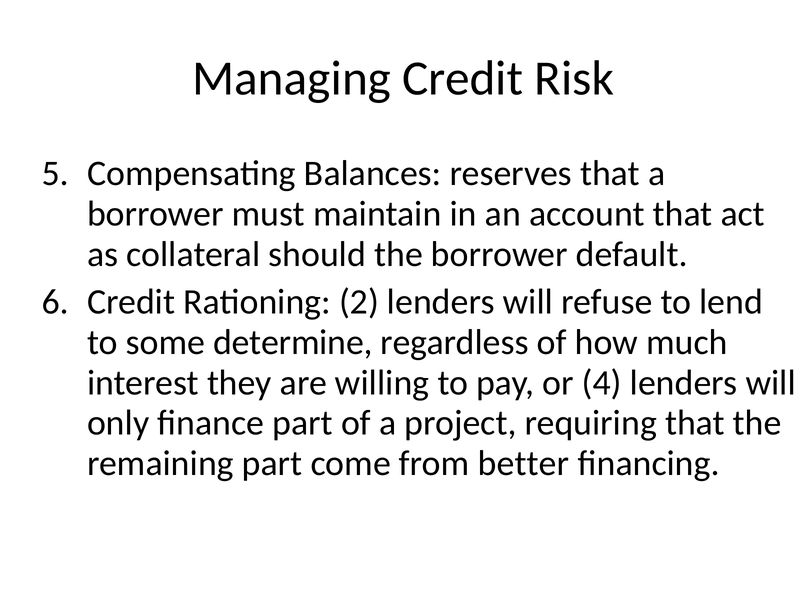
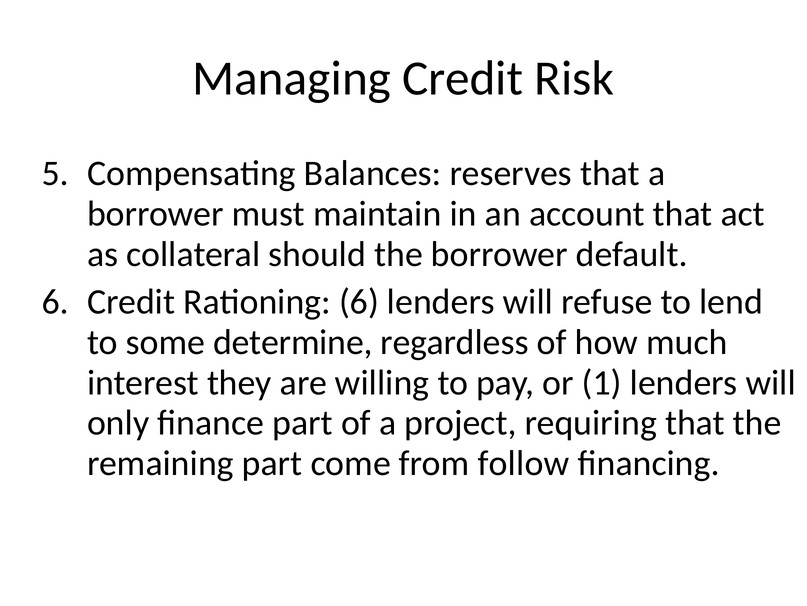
Rationing 2: 2 -> 6 (359, 302)
4: 4 -> 1 (602, 382)
better: better -> follow (523, 463)
